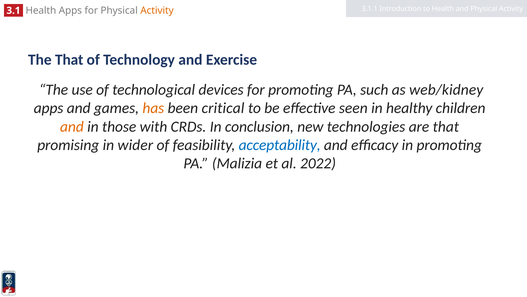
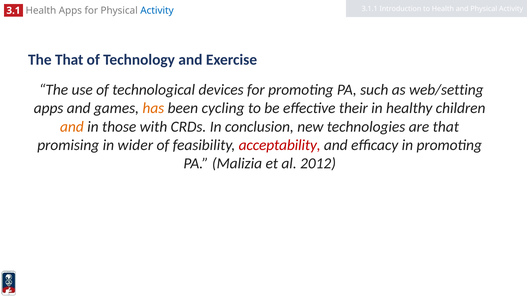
Activity colour: orange -> blue (157, 11)
web/kidney: web/kidney -> web/setting (446, 90)
critical: critical -> cycling (223, 108)
seen: seen -> their (353, 108)
acceptability colour: blue -> red (280, 145)
2022: 2022 -> 2012 (318, 163)
